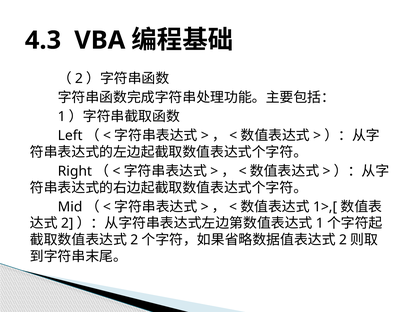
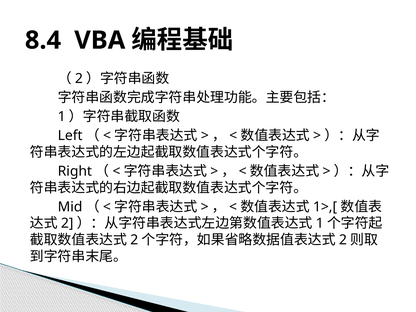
4.3: 4.3 -> 8.4 (43, 40)
